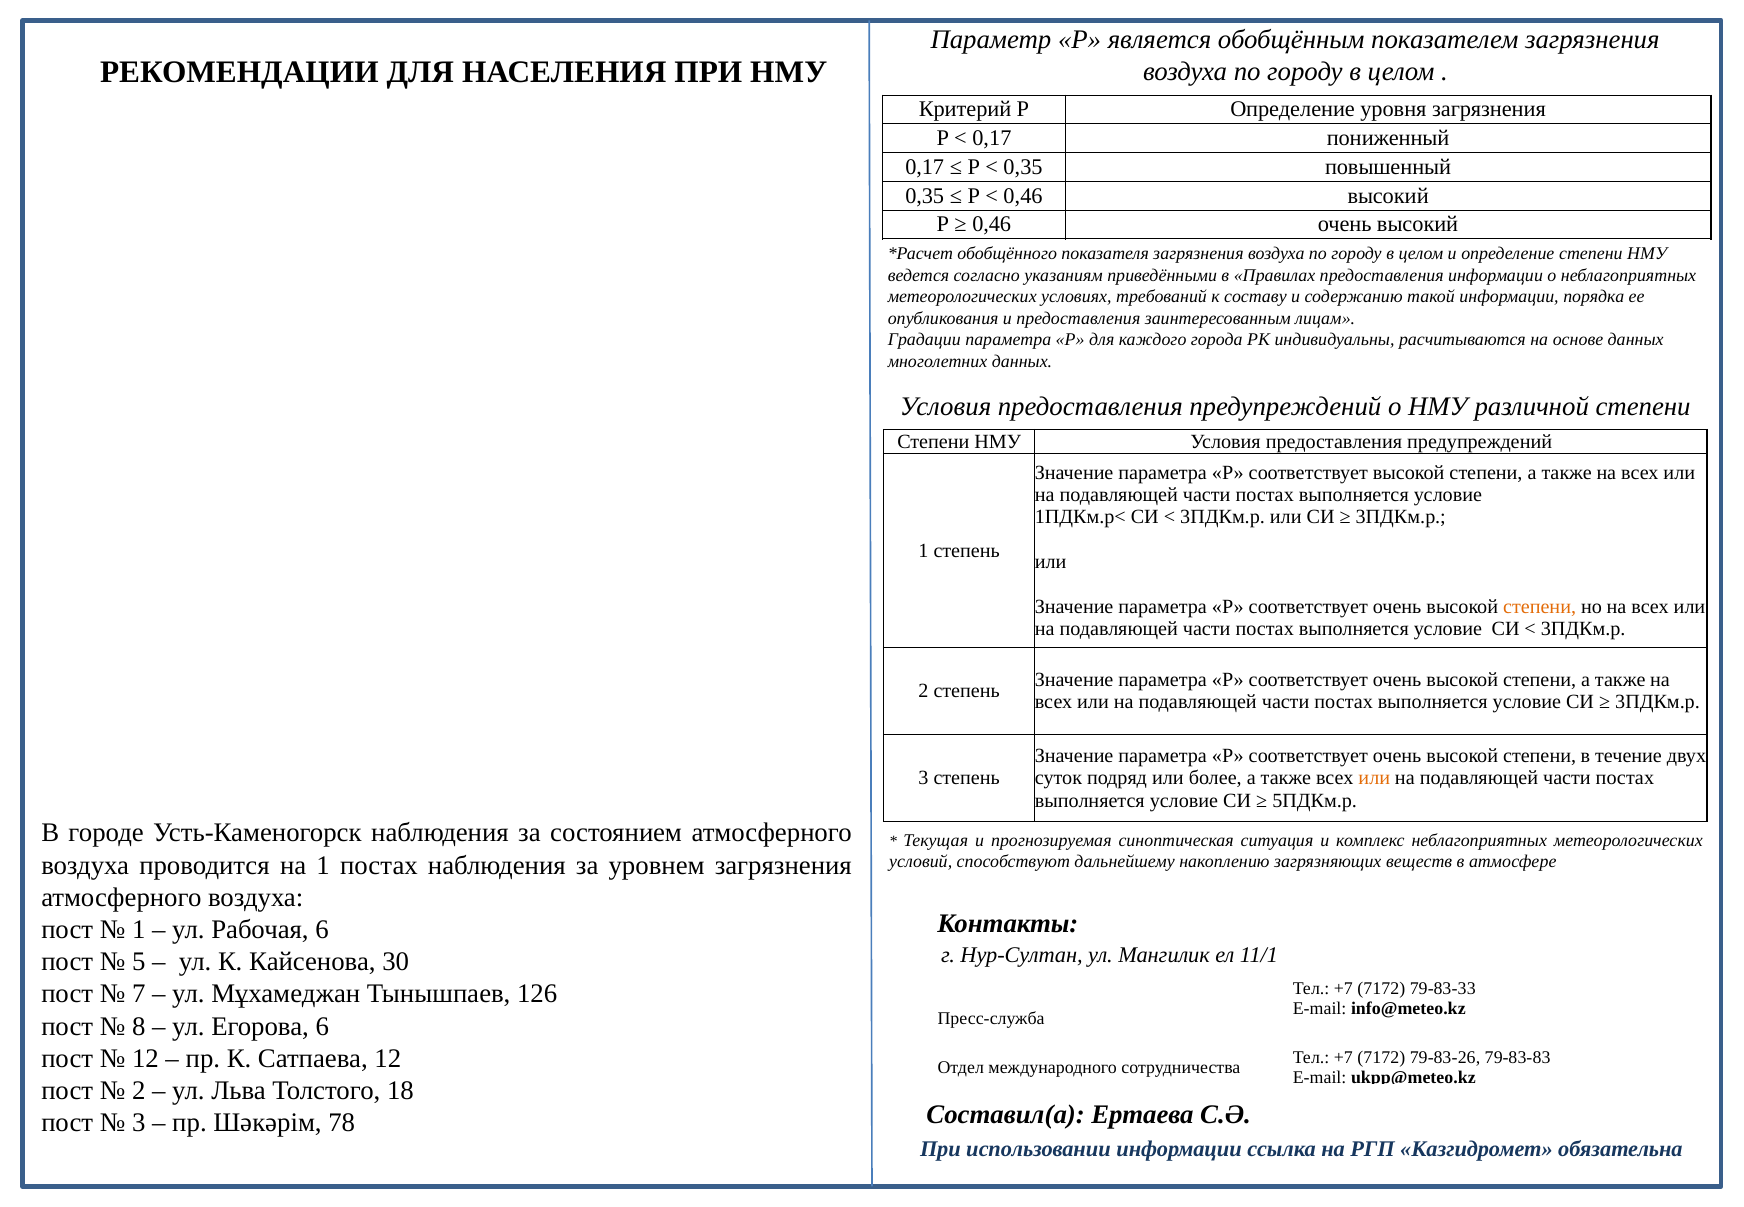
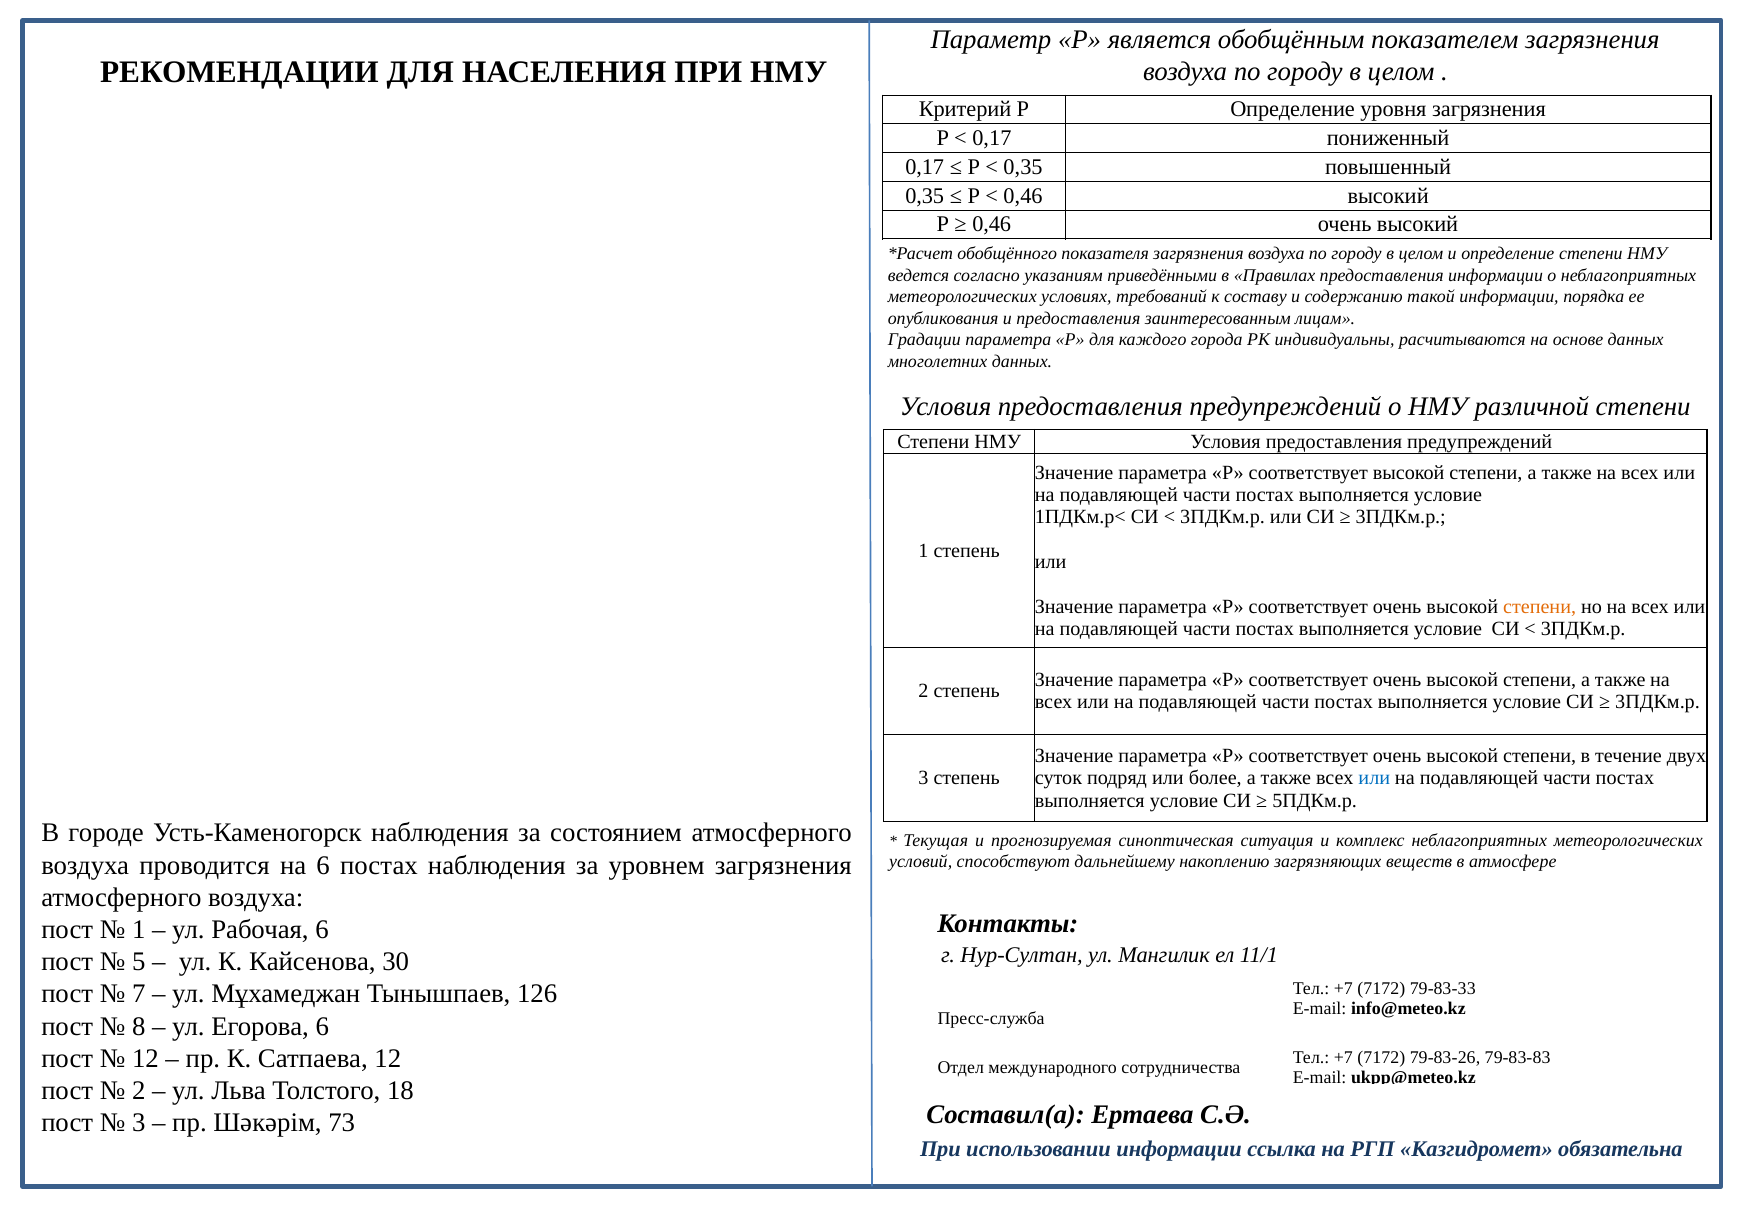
или colour: orange -> blue (1374, 778)
на 1: 1 -> 6 (323, 866)
78: 78 -> 73 (342, 1123)
